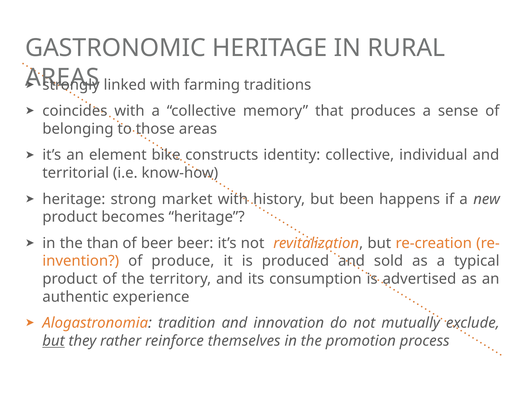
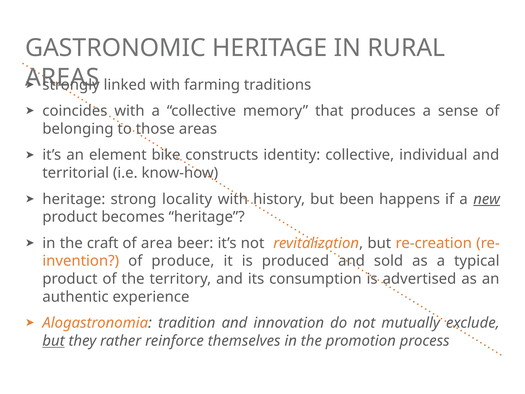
market: market -> locality (187, 199)
new underline: none -> present (487, 199)
than: than -> craft (103, 243)
of beer: beer -> area (157, 243)
